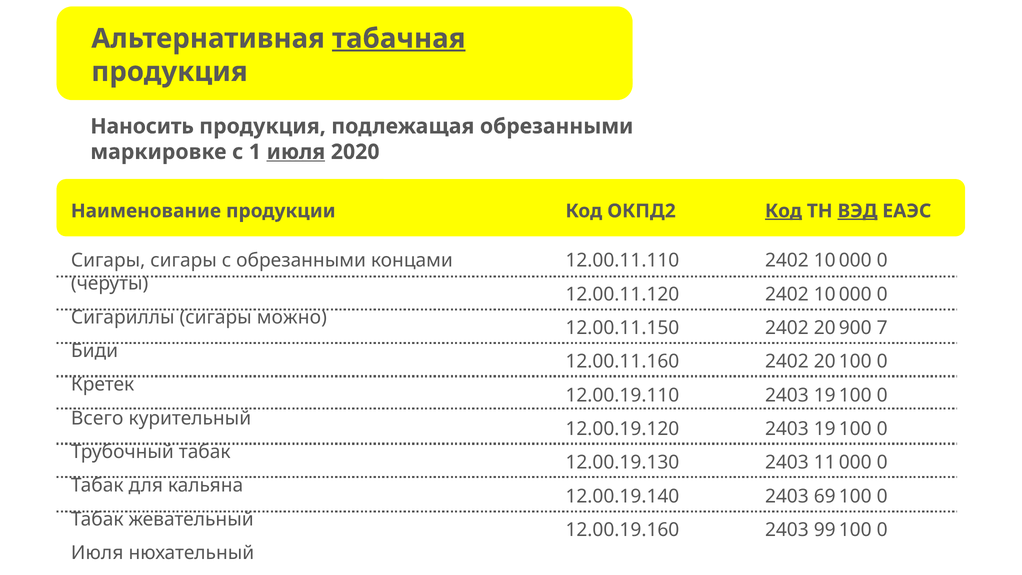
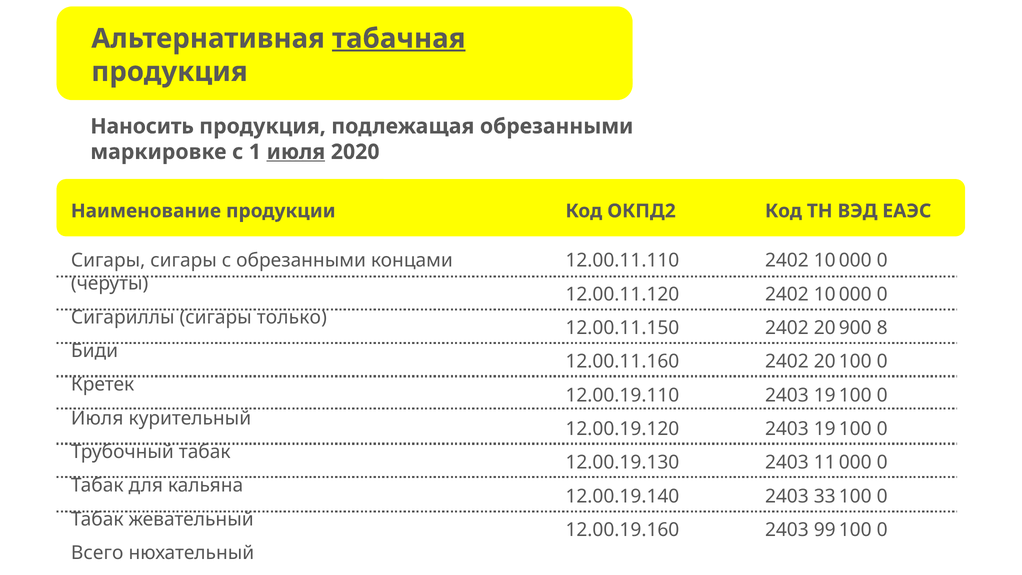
Код underline: present -> none (784, 211)
ВЭД underline: present -> none (858, 211)
можно: можно -> только (292, 317)
7: 7 -> 8 (882, 328)
Всего: Всего -> Июля (97, 418)
69: 69 -> 33 (825, 496)
Июля: Июля -> Всего (97, 553)
